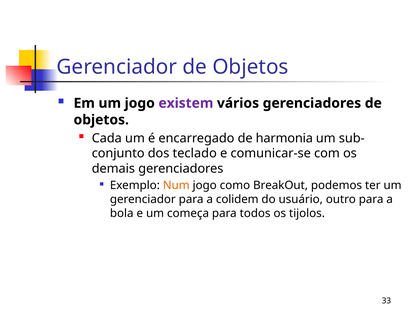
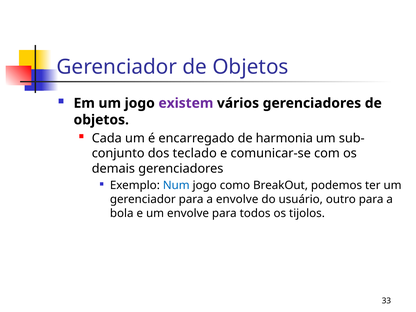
Num colour: orange -> blue (176, 185)
a colidem: colidem -> envolve (237, 199)
um começa: começa -> envolve (188, 213)
